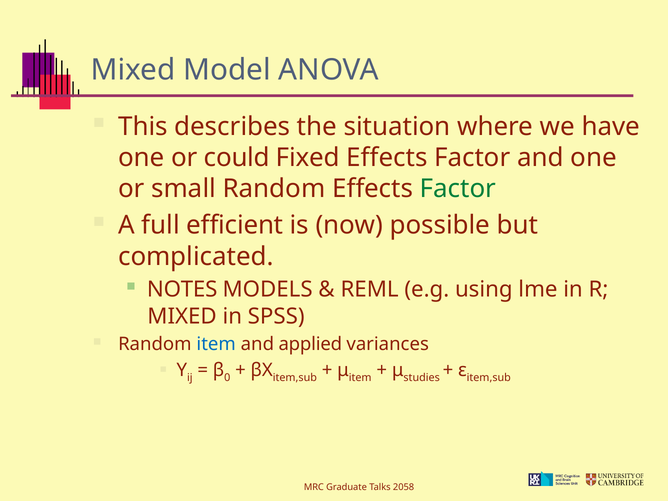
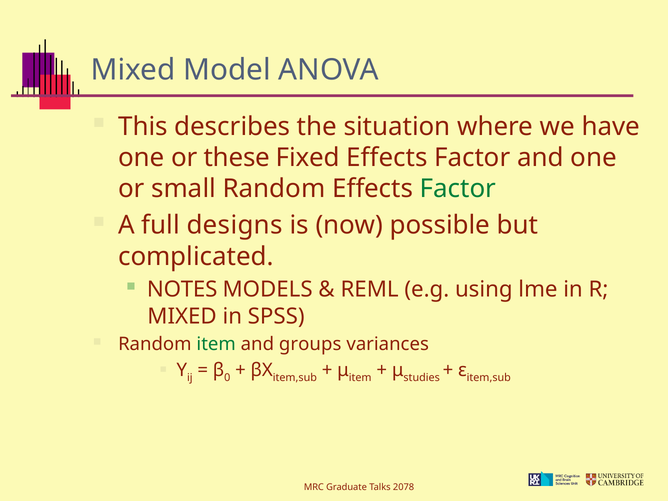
could: could -> these (237, 158)
efficient: efficient -> designs (235, 225)
item colour: blue -> green (216, 344)
applied: applied -> groups (310, 344)
2058: 2058 -> 2078 (404, 487)
